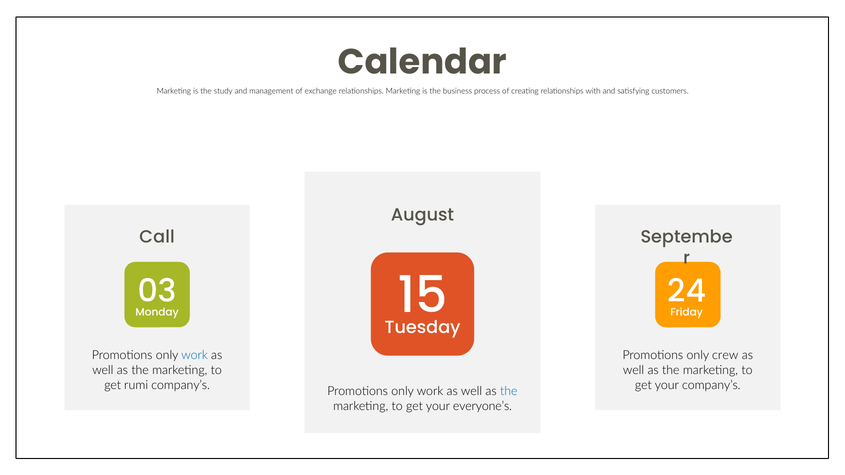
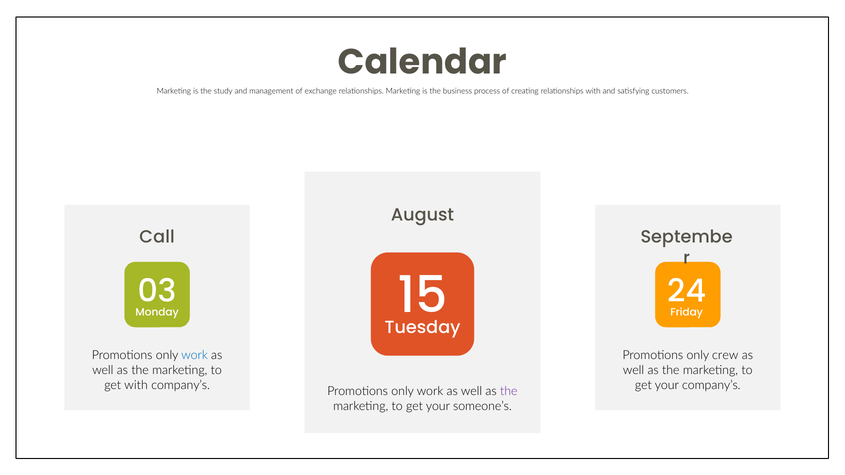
get rumi: rumi -> with (136, 385)
the colour: blue -> purple (509, 392)
everyone’s: everyone’s -> someone’s (482, 406)
